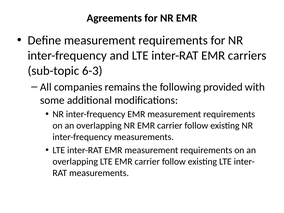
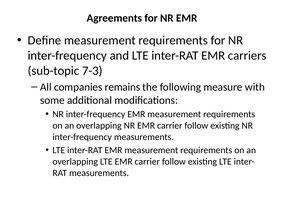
6-3: 6-3 -> 7-3 (92, 71)
provided: provided -> measure (223, 87)
